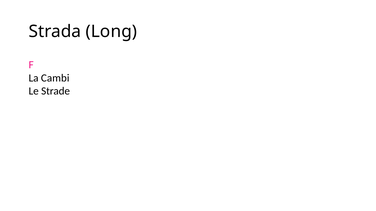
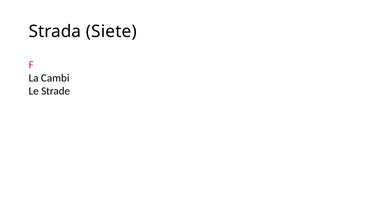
Long: Long -> Siete (111, 32)
